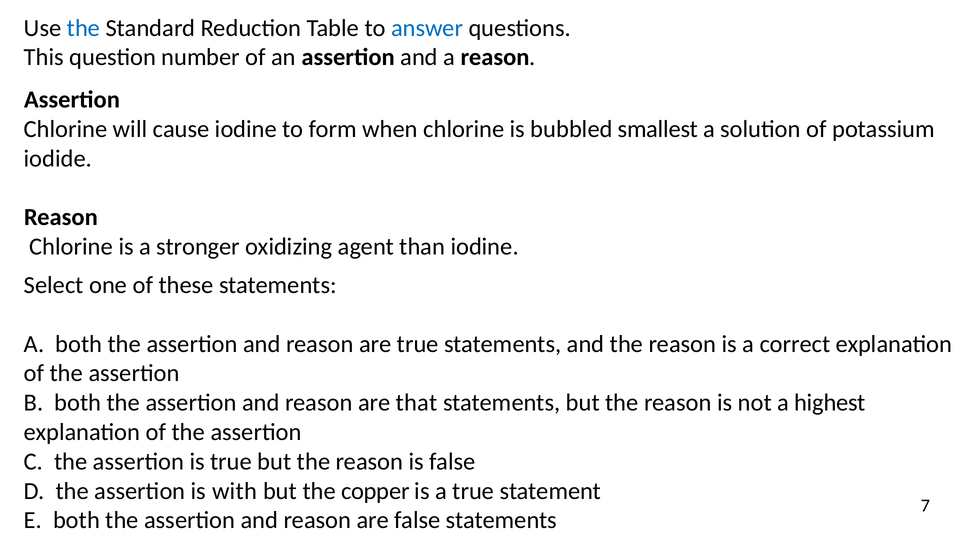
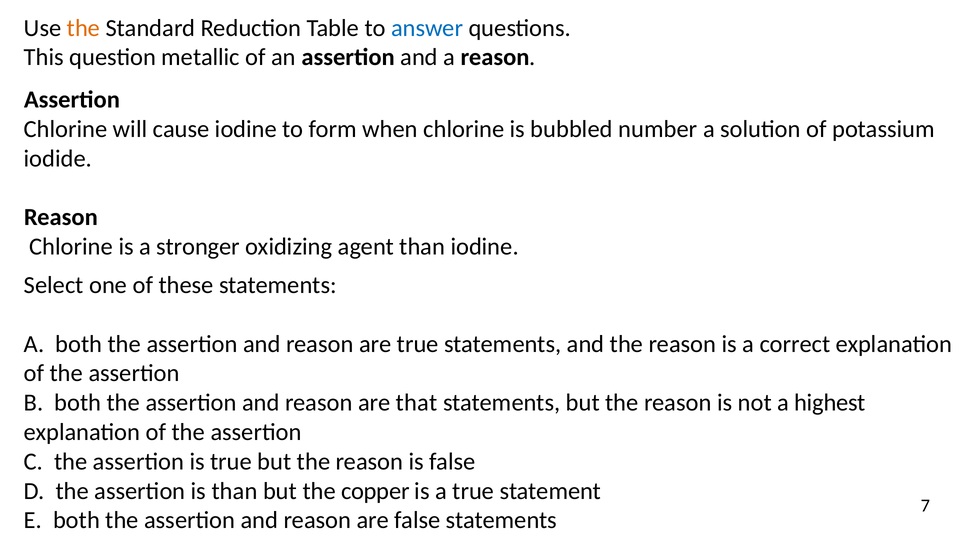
the colour: blue -> orange (84, 28)
number: number -> metallic (201, 57)
smallest: smallest -> number (658, 129)
is with: with -> than (235, 491)
